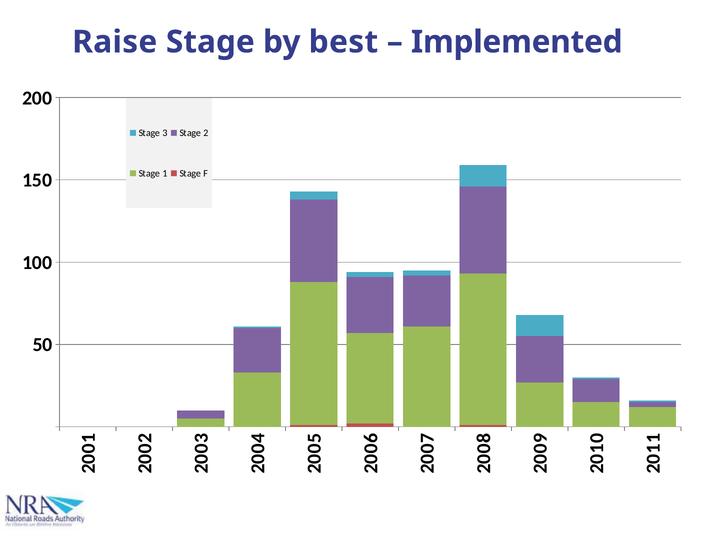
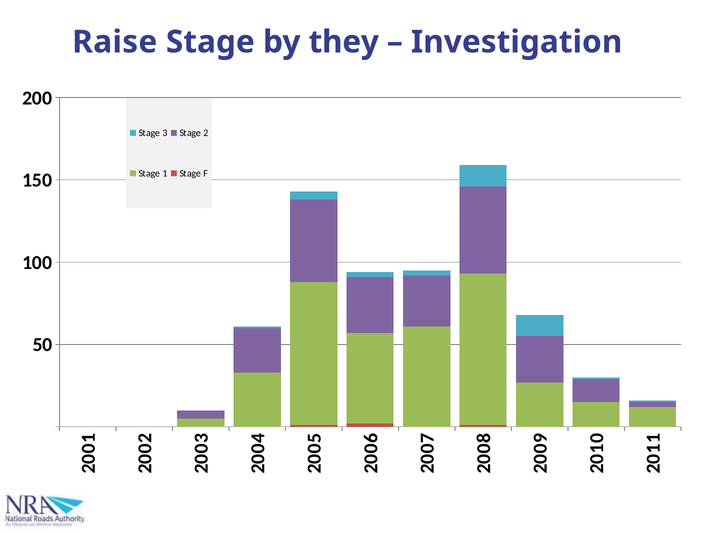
best: best -> they (344, 42)
Implemented: Implemented -> Investigation (517, 42)
